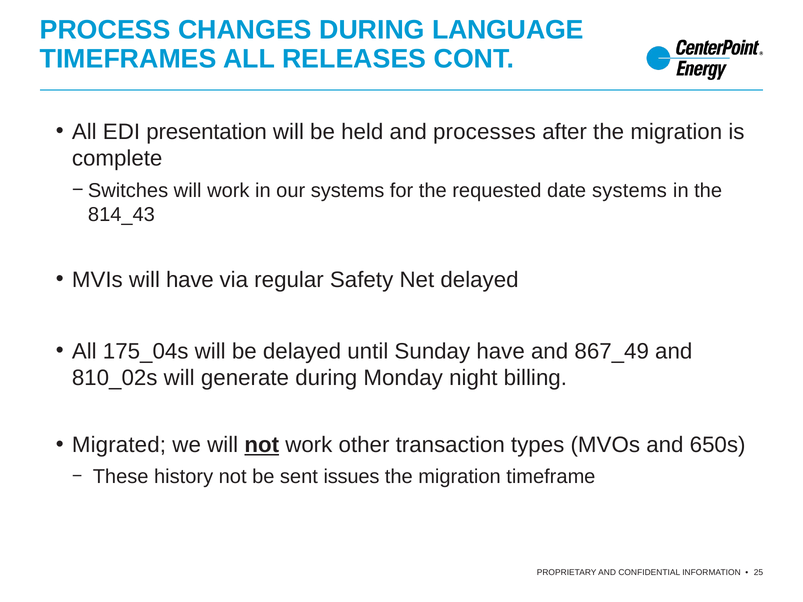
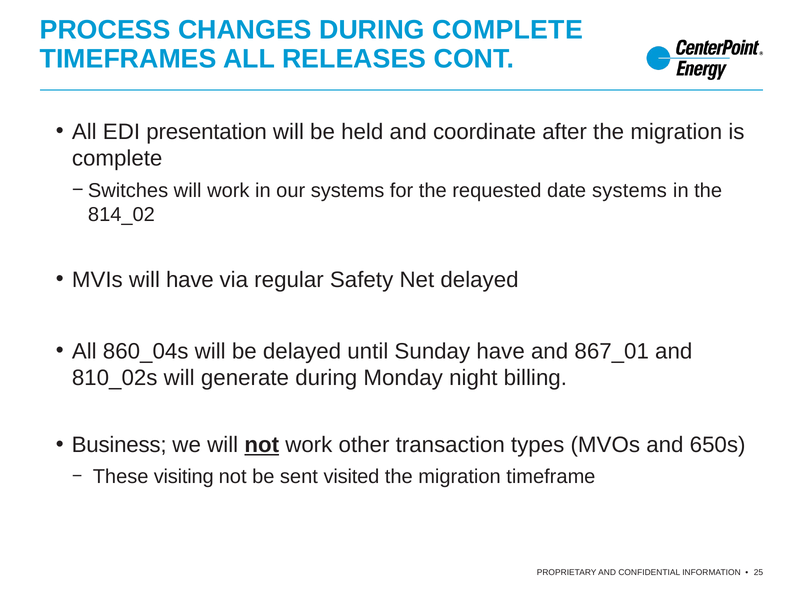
DURING LANGUAGE: LANGUAGE -> COMPLETE (508, 30)
processes: processes -> coordinate (485, 132)
814_43: 814_43 -> 814_02 (121, 215)
175_04s: 175_04s -> 860_04s (146, 351)
867_49: 867_49 -> 867_01 (612, 351)
Migrated: Migrated -> Business (119, 445)
history: history -> visiting (184, 477)
issues: issues -> visited (351, 477)
